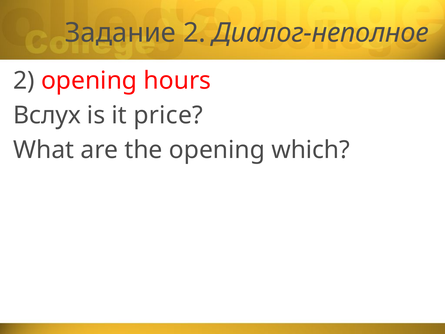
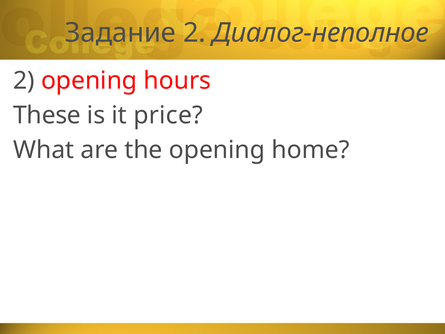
Вслух: Вслух -> These (47, 115)
which: which -> home (311, 150)
